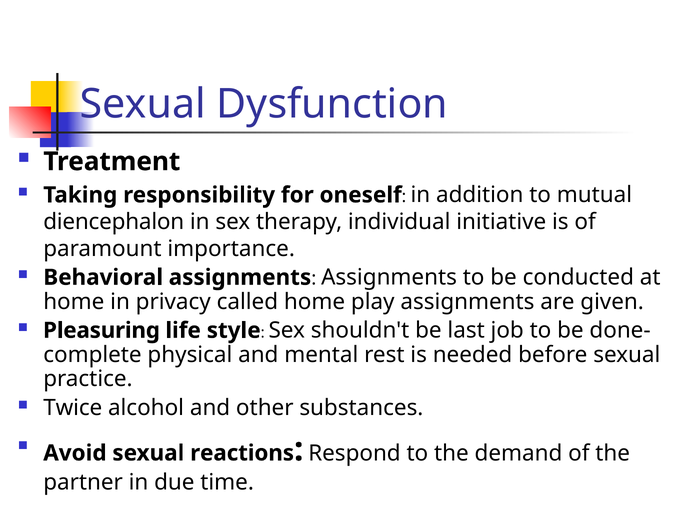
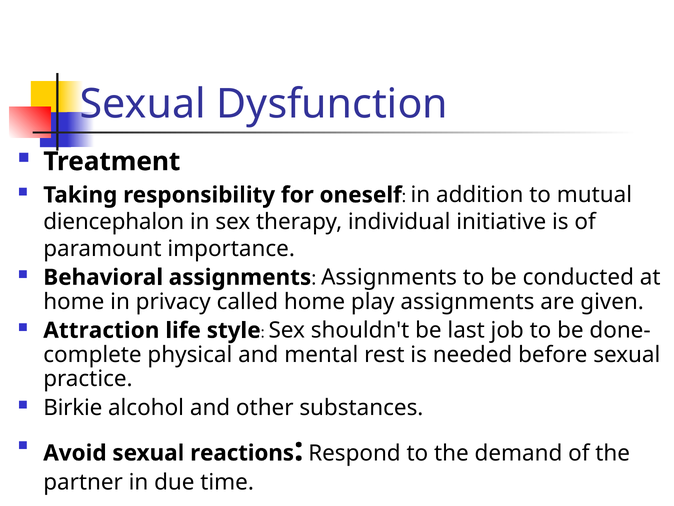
Pleasuring: Pleasuring -> Attraction (101, 330)
Twice: Twice -> Birkie (73, 407)
